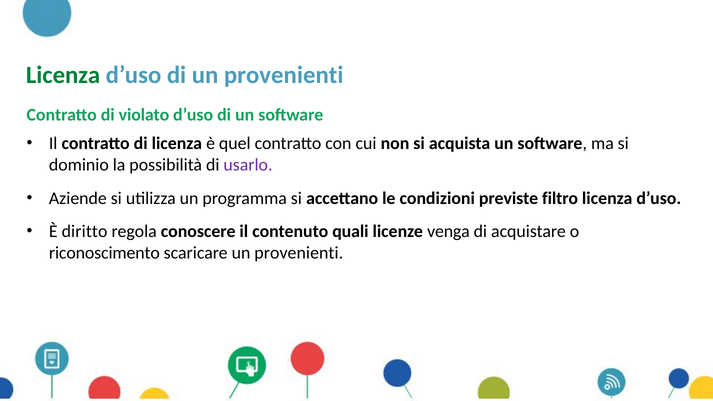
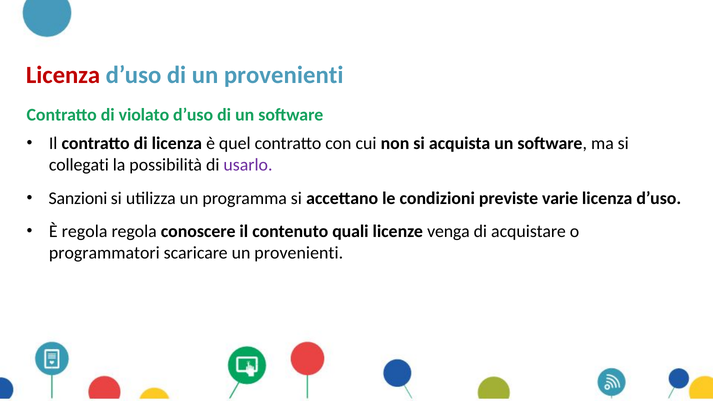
Licenza colour: green -> red (63, 75)
dominio: dominio -> collegati (79, 165)
Aziende: Aziende -> Sanzioni (78, 198)
filtro: filtro -> varie (560, 198)
È diritto: diritto -> regola (85, 232)
riconoscimento: riconoscimento -> programmatori (104, 253)
